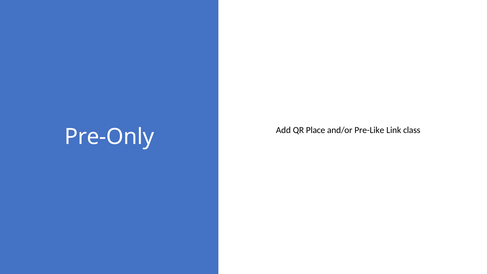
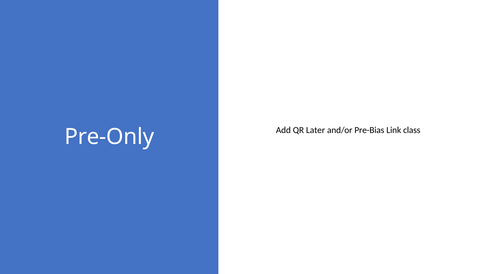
Place: Place -> Later (316, 130)
Pre-Like: Pre-Like -> Pre-Bias (369, 130)
